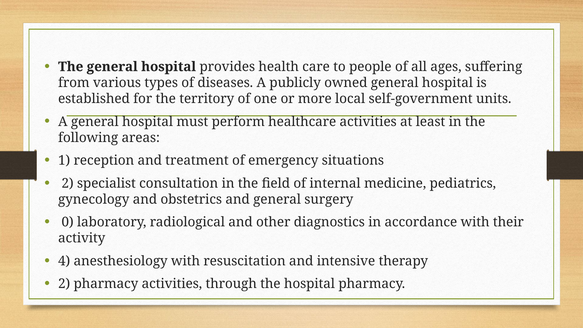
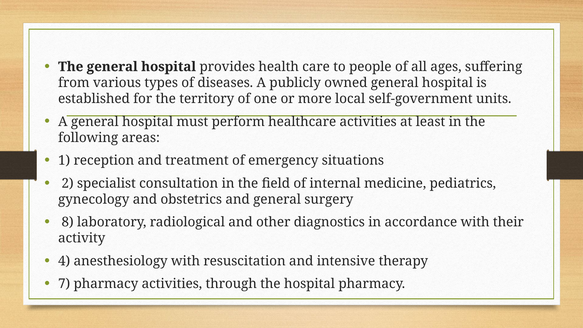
0: 0 -> 8 (68, 222)
2: 2 -> 7 (64, 284)
